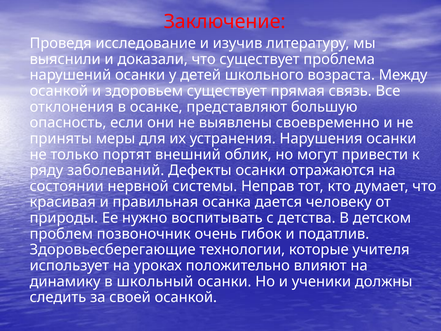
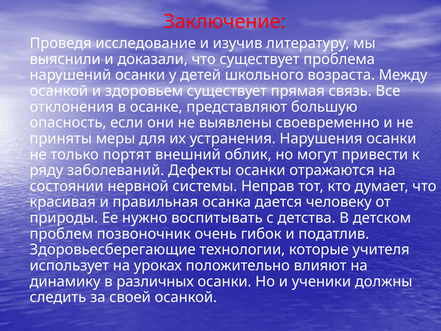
школьный: школьный -> различных (155, 281)
